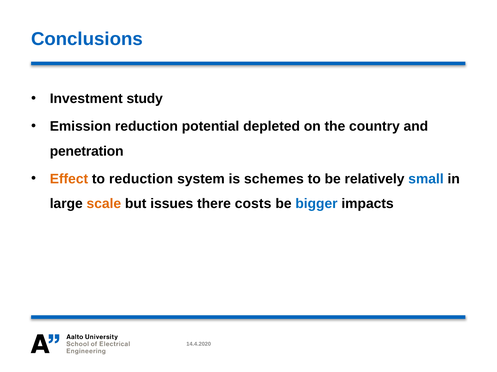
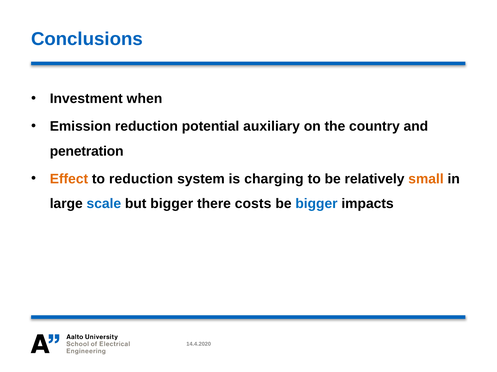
study: study -> when (144, 99)
depleted: depleted -> auxiliary (272, 127)
schemes: schemes -> charging (274, 179)
small colour: blue -> orange (426, 179)
scale colour: orange -> blue (104, 204)
but issues: issues -> bigger (172, 204)
